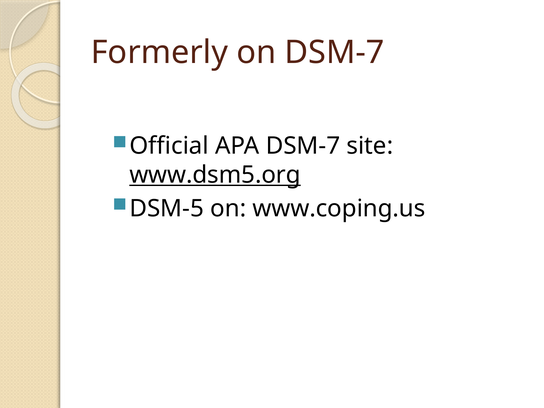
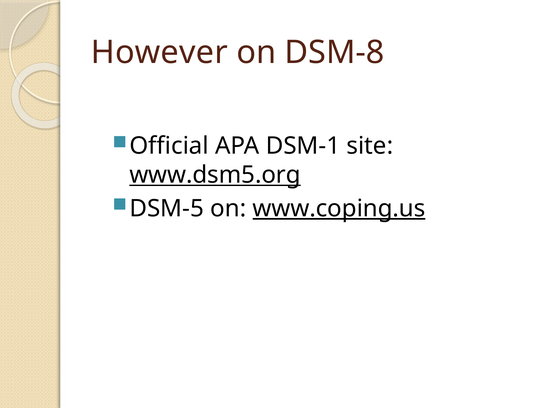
Formerly: Formerly -> However (159, 53)
on DSM-7: DSM-7 -> DSM-8 (335, 53)
APA DSM-7: DSM-7 -> DSM-1 (303, 146)
www.coping.us underline: none -> present (339, 208)
